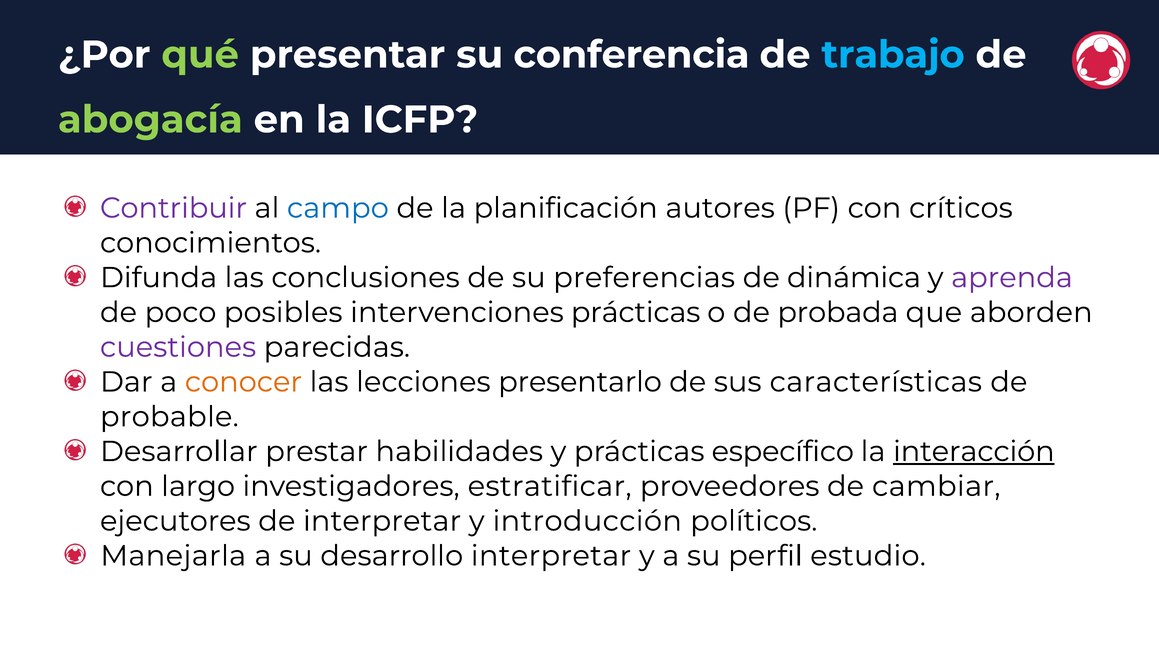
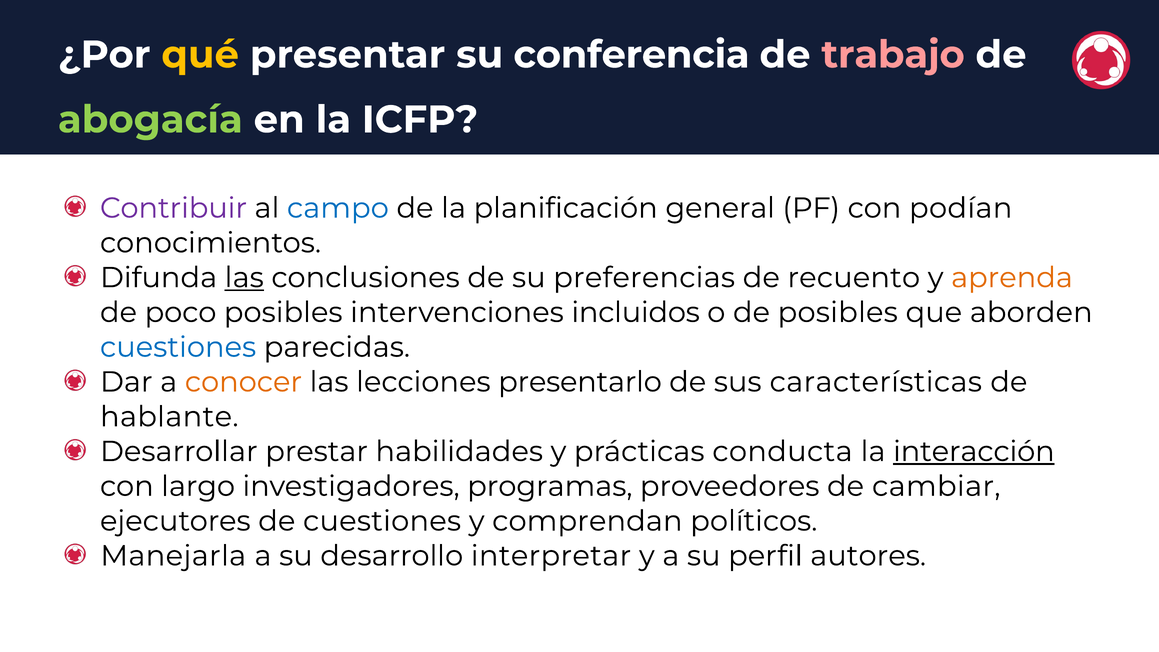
qué colour: light green -> yellow (200, 55)
trabajo colour: light blue -> pink (893, 55)
autores: autores -> general (720, 208)
críticos: críticos -> podían (961, 208)
las underline: none -> present (244, 278)
dinámica: dinámica -> recuento (854, 278)
aprenda colour: purple -> orange (1012, 278)
intervenciones prácticas: prácticas -> incluidos (636, 312)
de probada: probada -> posibles (838, 312)
cuestiones colour: purple -> blue (178, 347)
probable: probable -> hablante (169, 417)
específico: específico -> conducta (782, 451)
estratificar: estratificar -> programas (550, 486)
de interpretar: interpretar -> cuestiones (382, 521)
introducción: introducción -> comprendan (587, 521)
estudio: estudio -> autores (868, 556)
